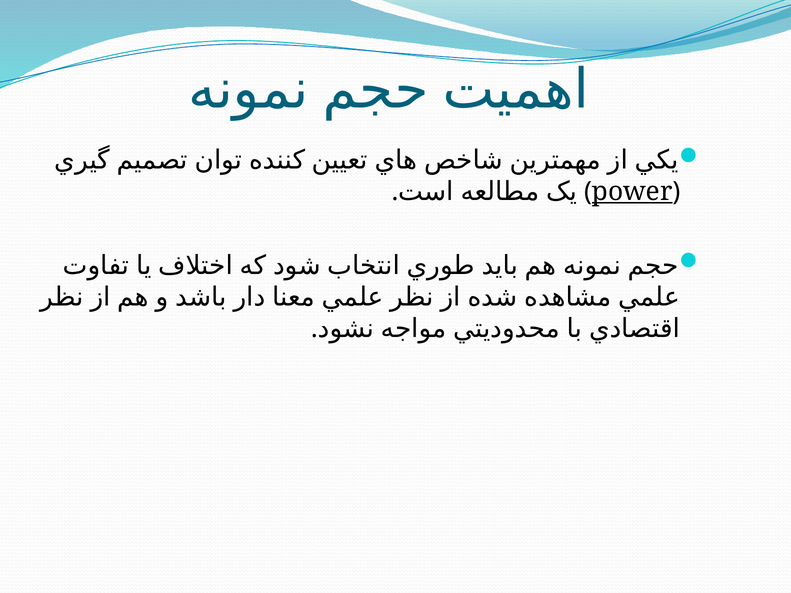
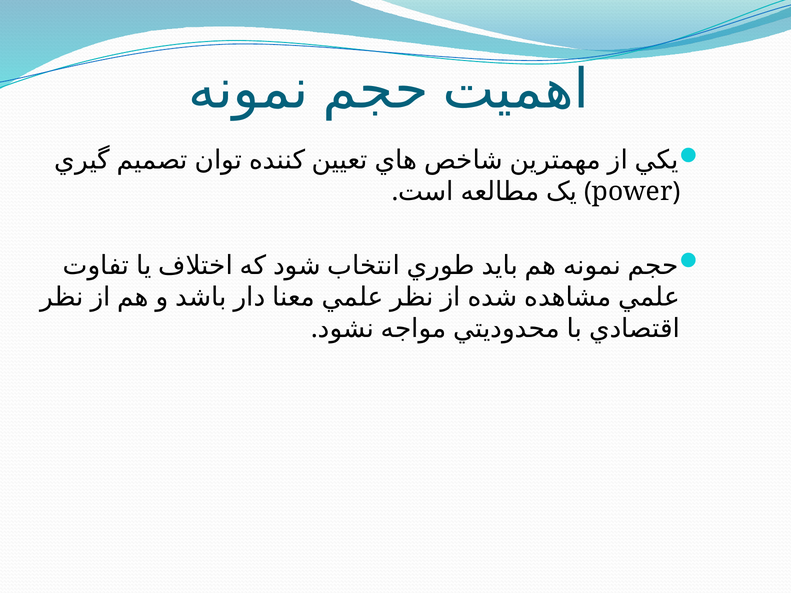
power underline: present -> none (632, 192)
